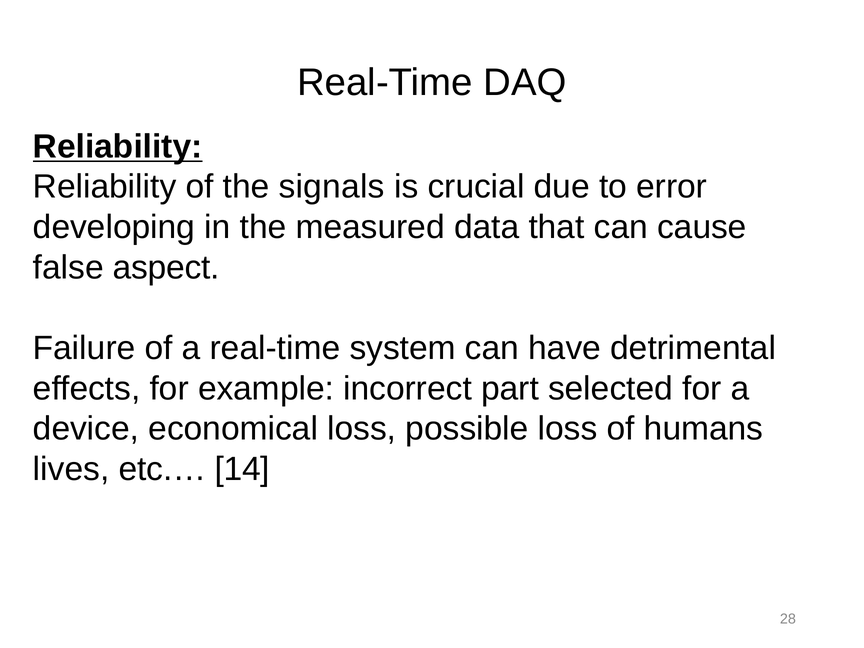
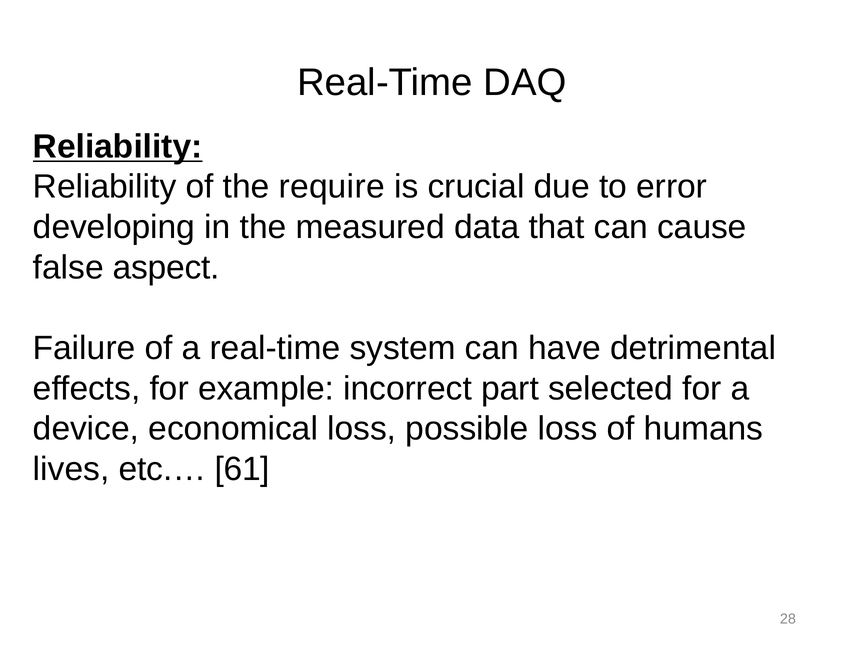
signals: signals -> require (332, 187)
14: 14 -> 61 (242, 469)
